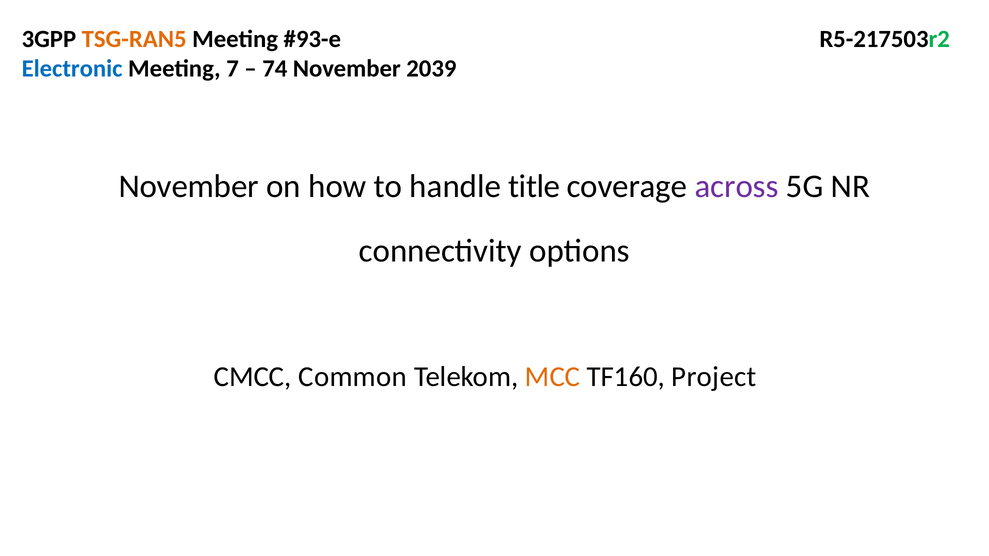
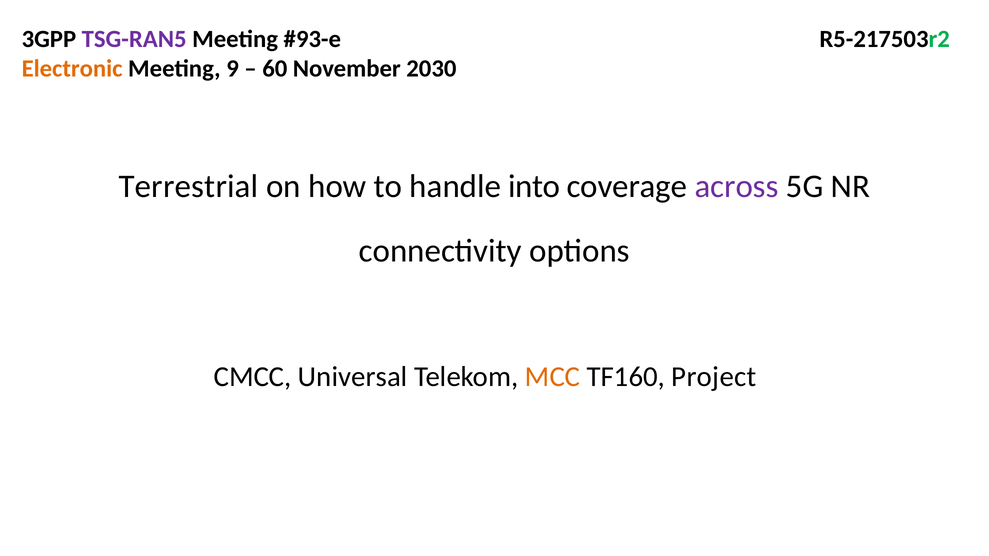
TSG-RAN5 colour: orange -> purple (134, 39)
Electronic colour: blue -> orange (72, 69)
7: 7 -> 9 (233, 69)
74: 74 -> 60 (275, 69)
2039: 2039 -> 2030 (431, 69)
November: November -> Terrestrial (188, 187)
title: title -> into (534, 187)
Common: Common -> Universal (353, 377)
